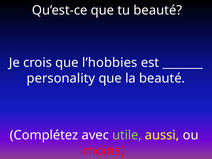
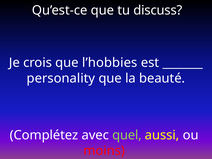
tu beauté: beauté -> discuss (158, 10)
utile: utile -> quel (127, 135)
